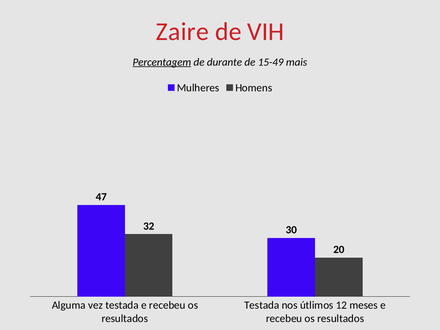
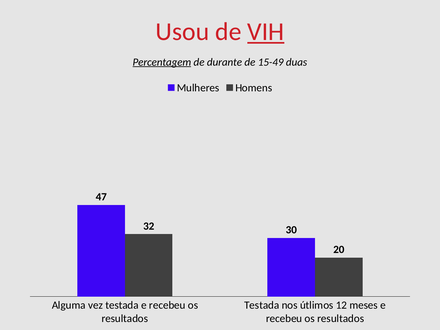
Zaire: Zaire -> Usou (183, 32)
VIH underline: none -> present (266, 32)
mais: mais -> duas (297, 62)
